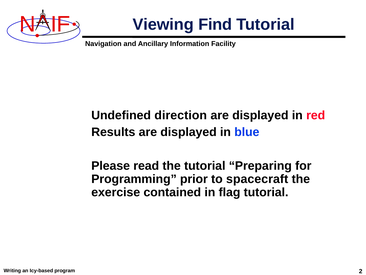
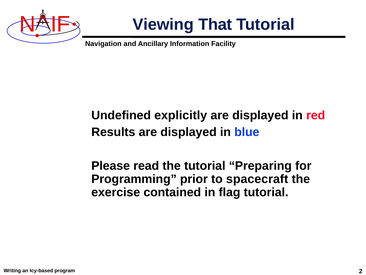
Find: Find -> That (215, 24)
direction: direction -> explicitly (181, 115)
